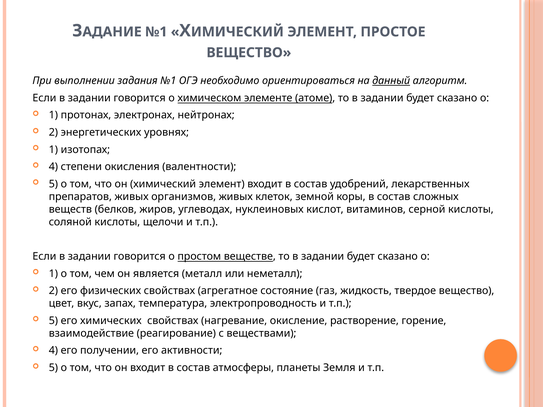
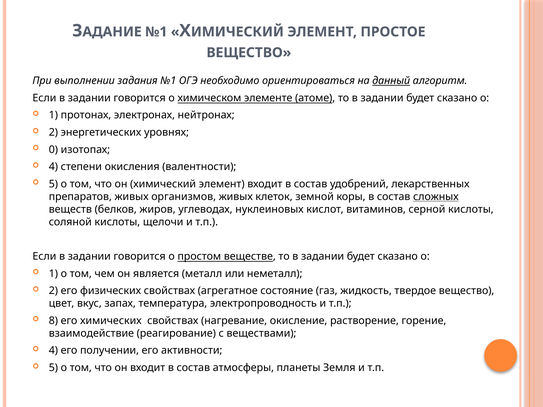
1: 1 -> 0 (53, 150)
сложных underline: none -> present (436, 197)
5: 5 -> 8 (53, 321)
